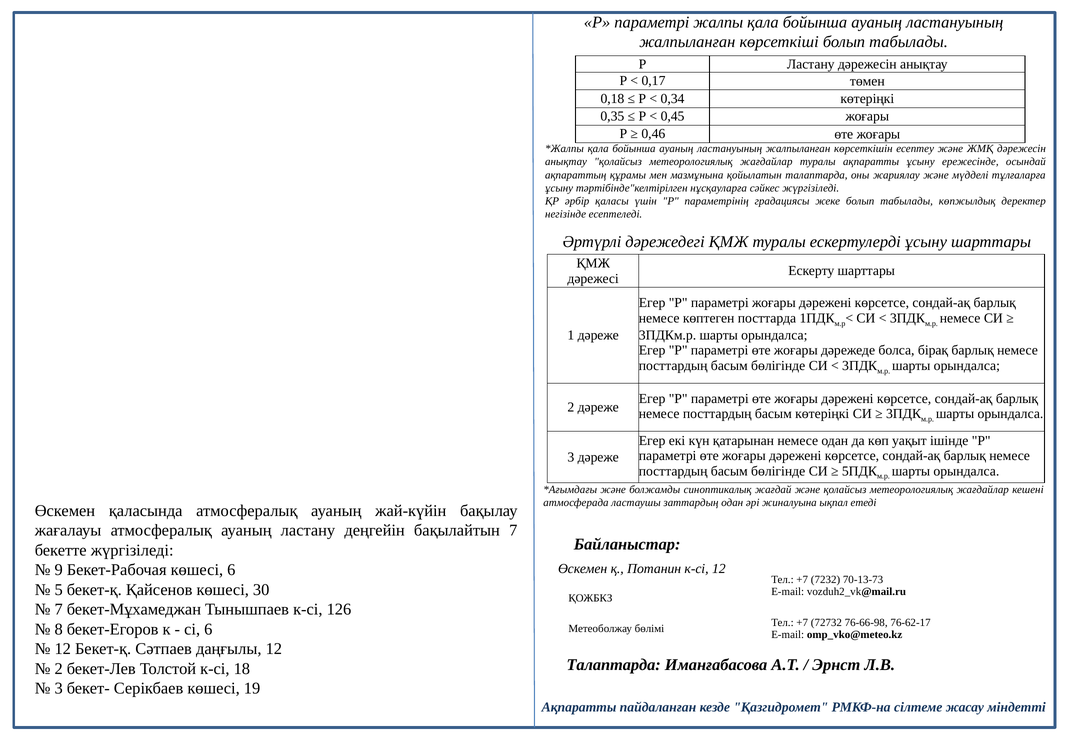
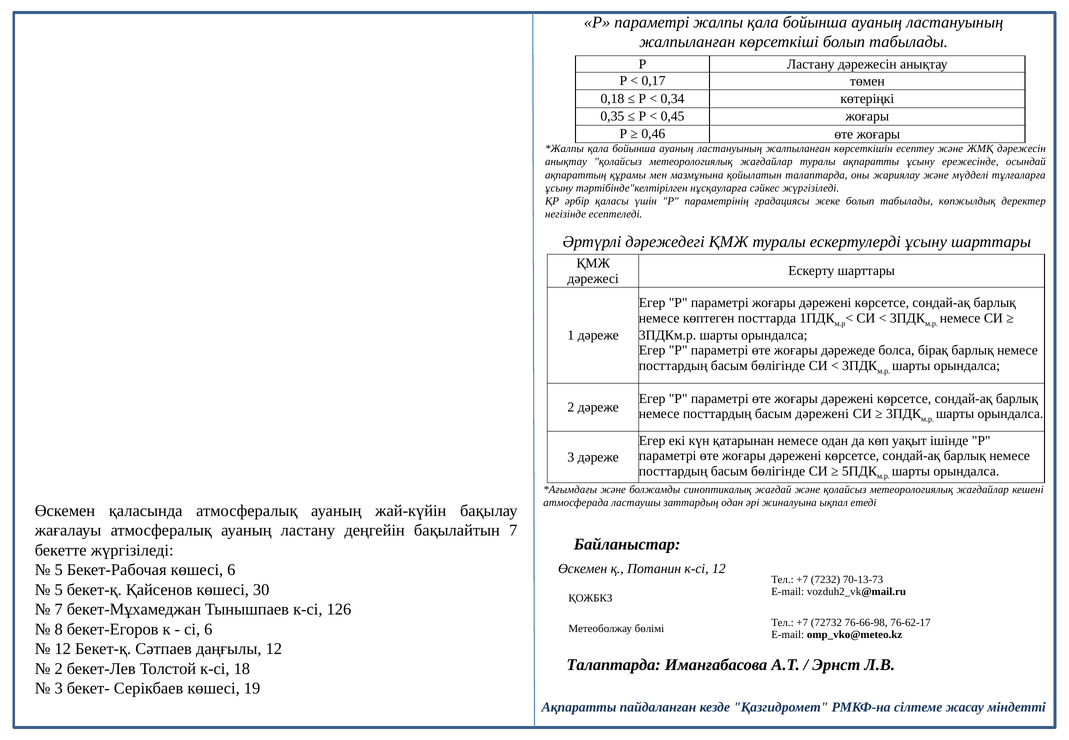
басым көтеріңкі: көтеріңкі -> дәрежені (822, 414)
9: 9 -> 5 (59, 570)
